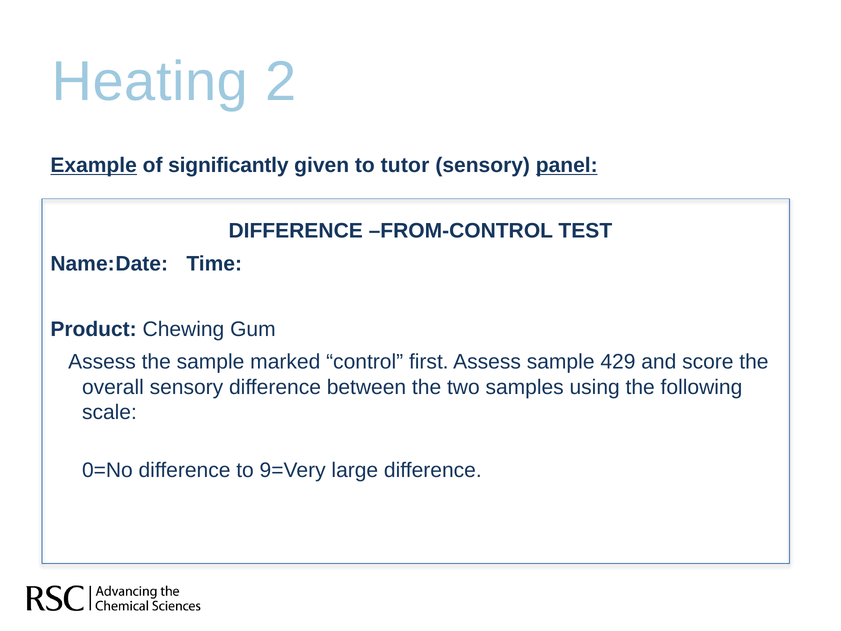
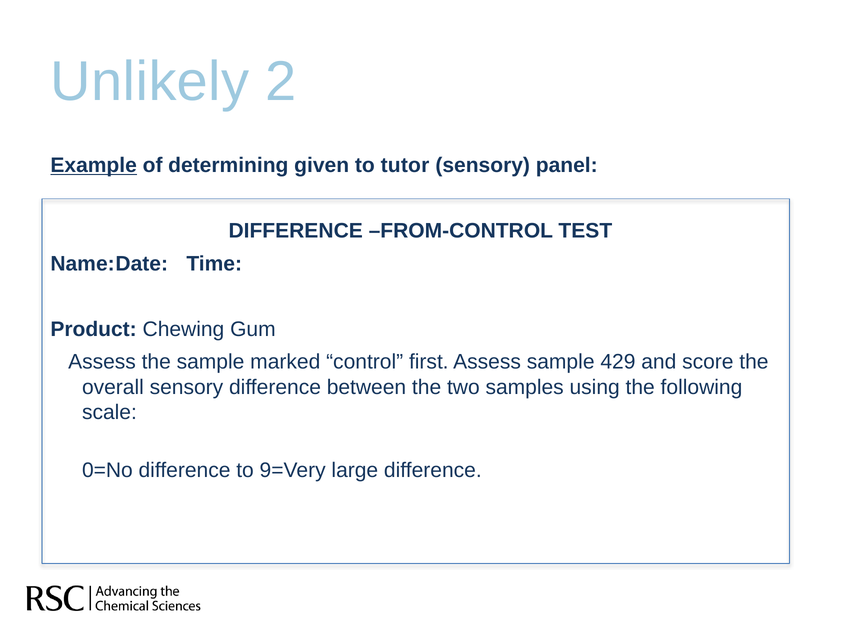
Heating: Heating -> Unlikely (150, 82)
significantly: significantly -> determining (228, 165)
panel underline: present -> none (567, 165)
